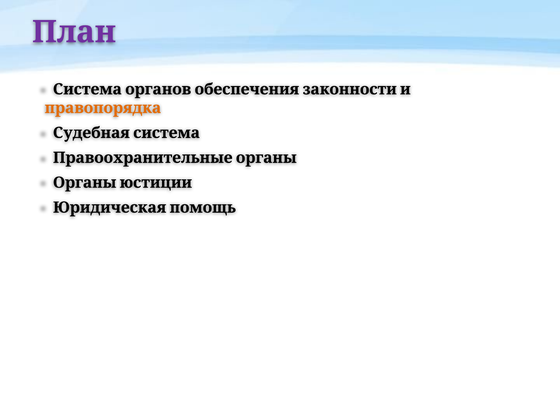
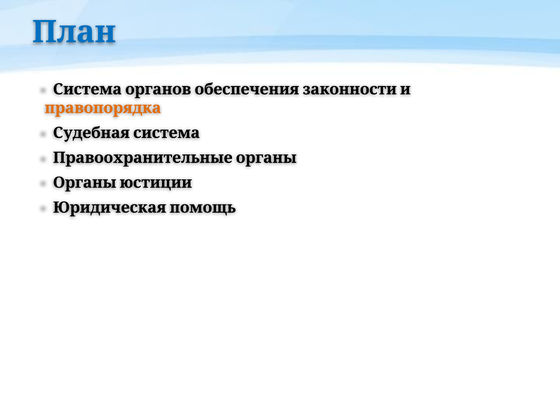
План colour: purple -> blue (74, 32)
